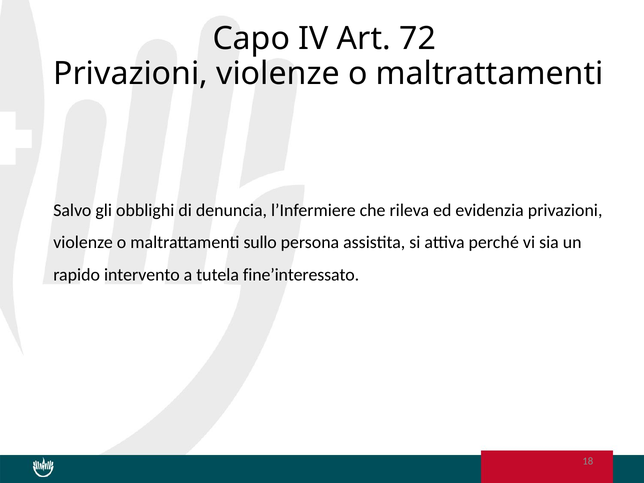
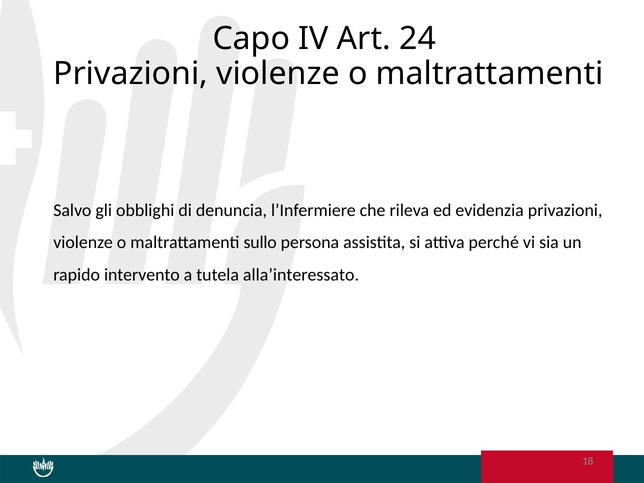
72: 72 -> 24 (418, 39)
fine’interessato: fine’interessato -> alla’interessato (301, 275)
